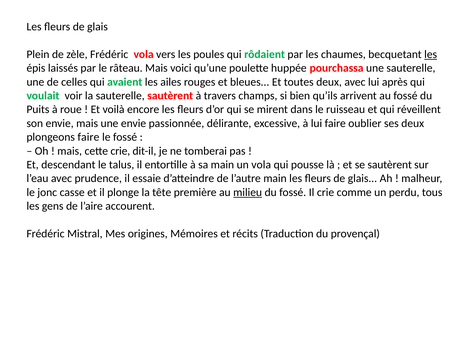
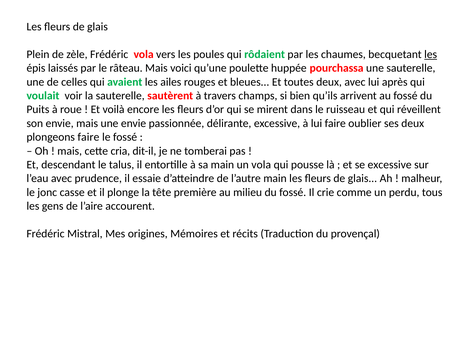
cette crie: crie -> cria (120, 151)
se sautèrent: sautèrent -> excessive (390, 165)
milieu underline: present -> none (248, 192)
